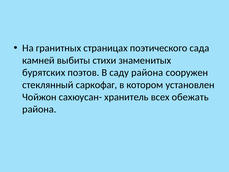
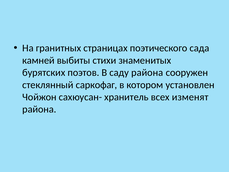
обежать: обежать -> изменят (190, 97)
